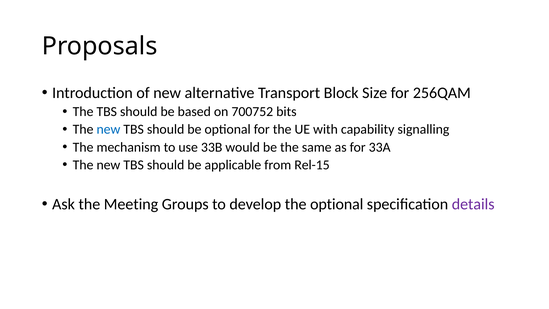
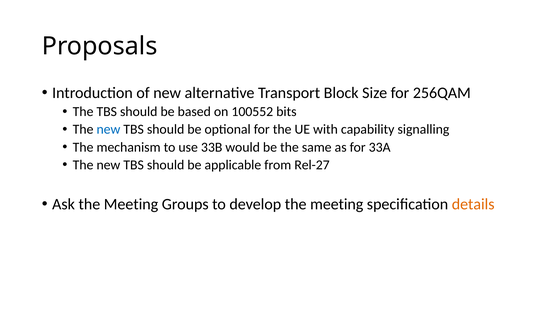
700752: 700752 -> 100552 (252, 112)
Rel-15: Rel-15 -> Rel-27 (312, 165)
develop the optional: optional -> meeting (337, 204)
details colour: purple -> orange (473, 204)
